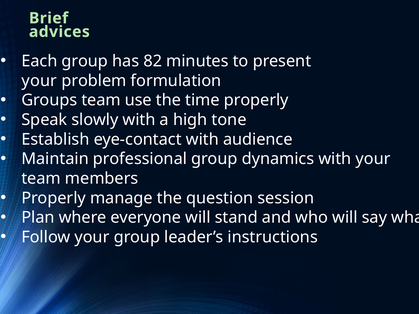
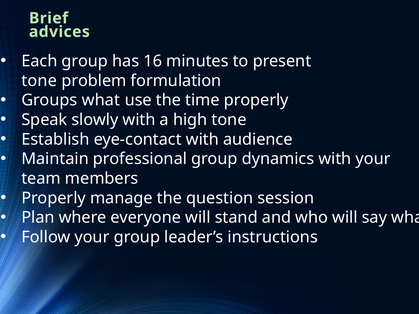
82: 82 -> 16 (153, 61)
your: your -> tone (39, 81)
Groups team: team -> what (101, 100)
